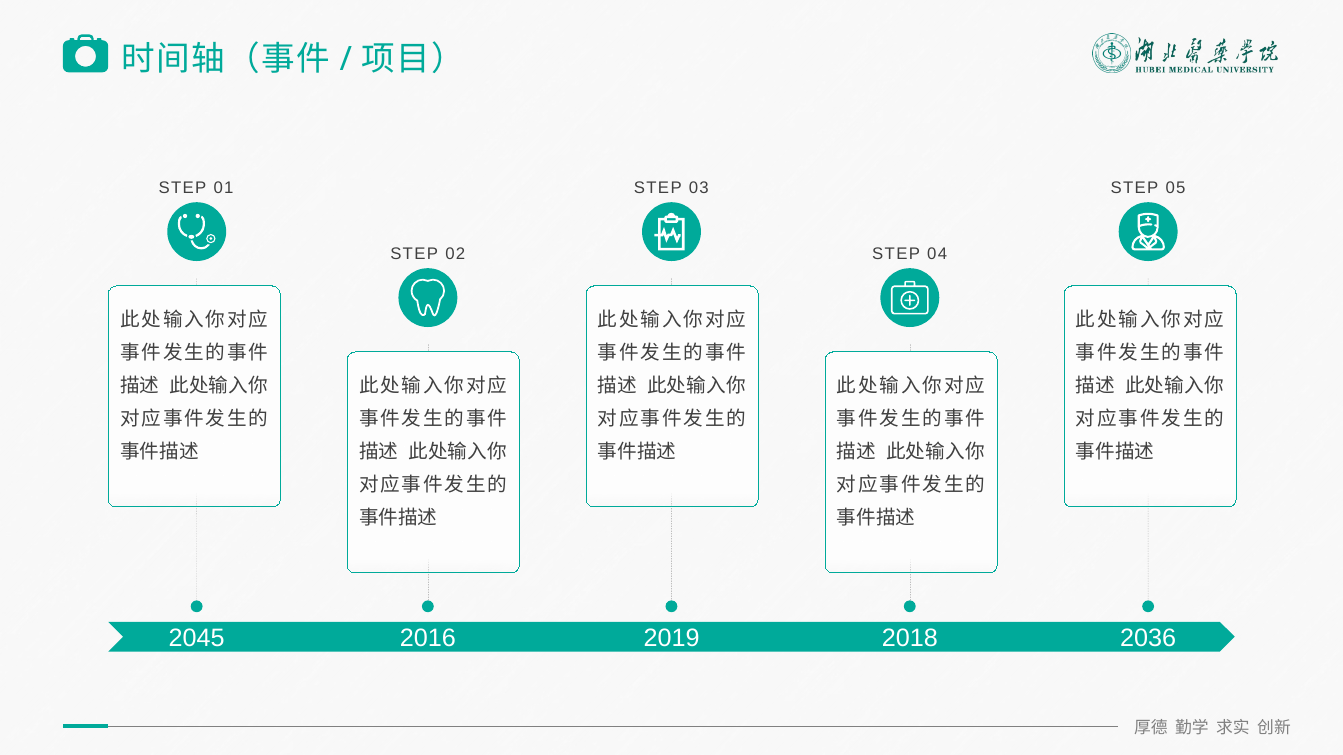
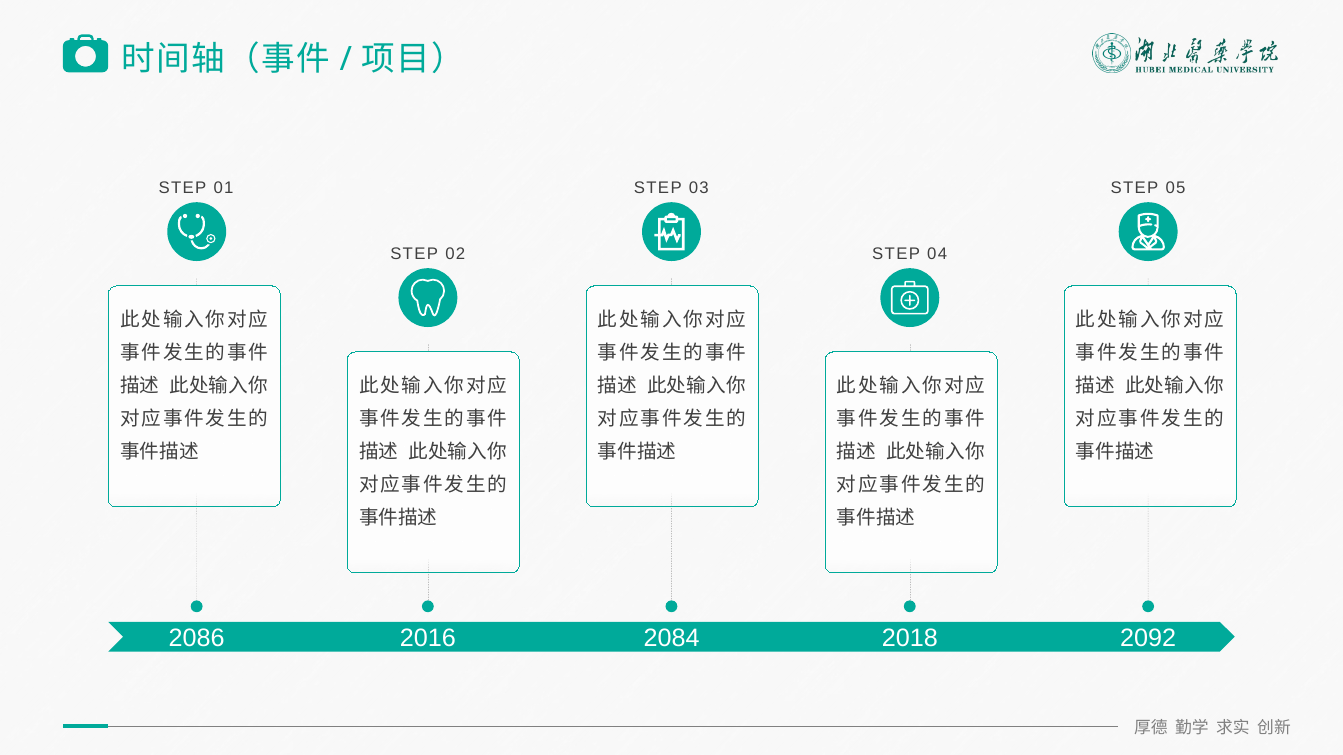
2045: 2045 -> 2086 (197, 639)
2019: 2019 -> 2084 (672, 639)
2036: 2036 -> 2092 (1148, 639)
